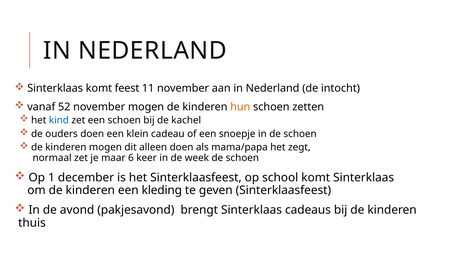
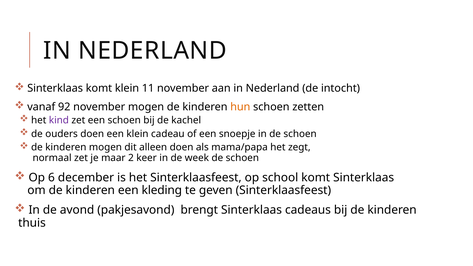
komt feest: feest -> klein (127, 88)
52: 52 -> 92 (64, 107)
kind colour: blue -> purple (59, 120)
6: 6 -> 2 (131, 158)
1: 1 -> 6 (51, 178)
